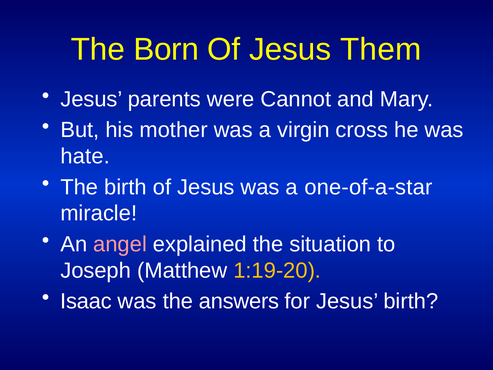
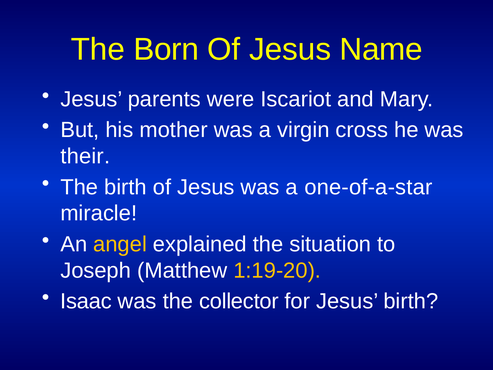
Them: Them -> Name (381, 49)
Cannot: Cannot -> Iscariot (296, 99)
hate: hate -> their (85, 156)
angel colour: pink -> yellow (120, 244)
answers: answers -> collector (239, 301)
